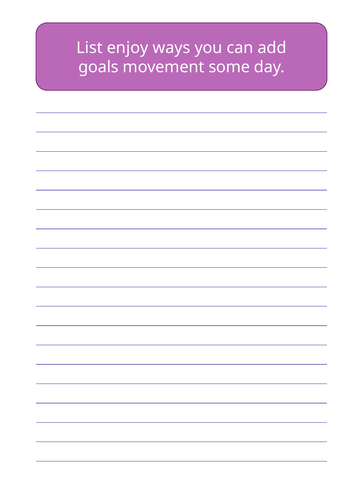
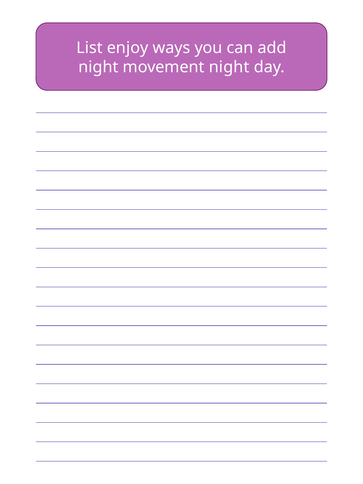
goals: goals -> night (98, 67)
movement some: some -> night (229, 67)
